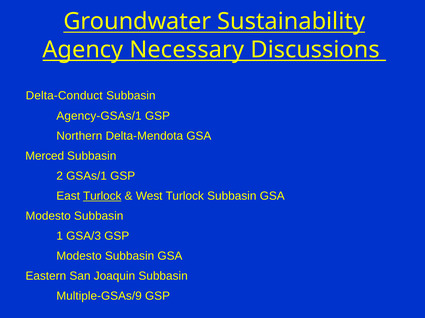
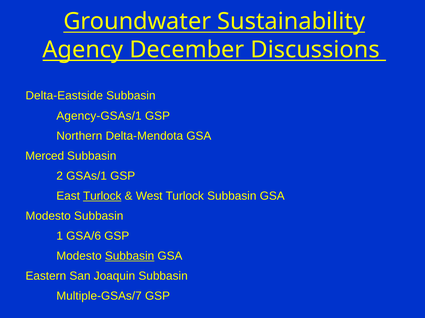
Necessary: Necessary -> December (187, 50)
Delta-Conduct: Delta-Conduct -> Delta-Eastside (64, 96)
GSA/3: GSA/3 -> GSA/6 (84, 237)
Subbasin underline: none -> present (130, 257)
Multiple-GSAs/9: Multiple-GSAs/9 -> Multiple-GSAs/7 (99, 297)
